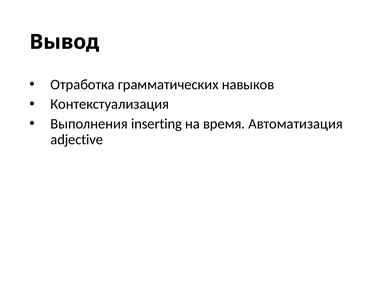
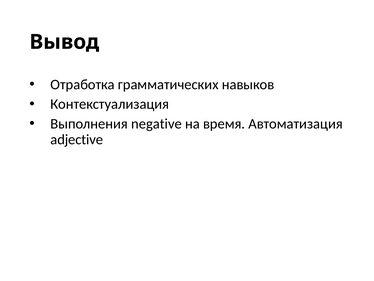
inserting: inserting -> negative (156, 124)
